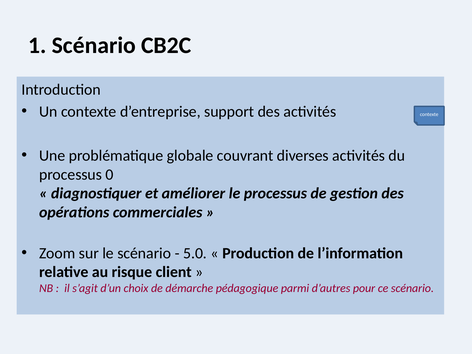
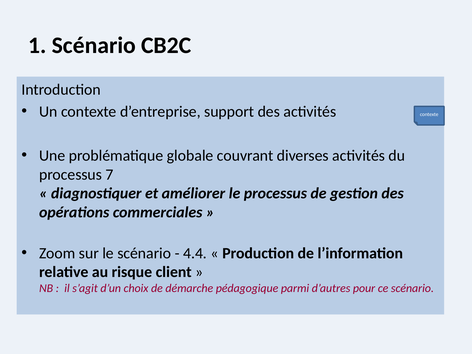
0: 0 -> 7 (110, 174)
5.0: 5.0 -> 4.4 (195, 253)
